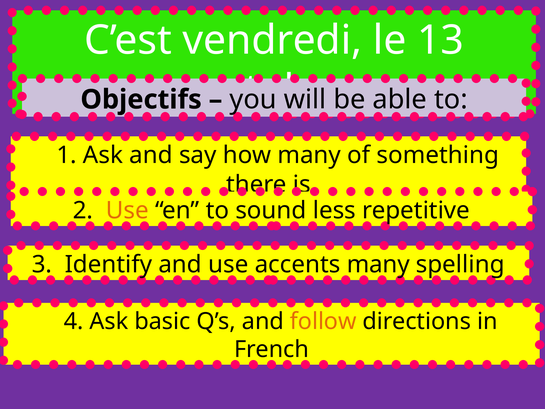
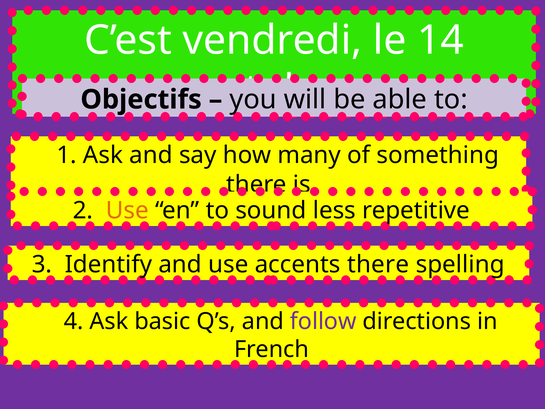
13: 13 -> 14 (441, 40)
accents many: many -> there (378, 264)
follow colour: orange -> purple (323, 321)
